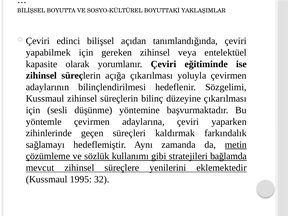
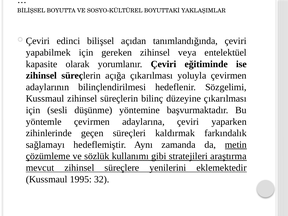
bağlamda: bağlamda -> araştırma (228, 156)
